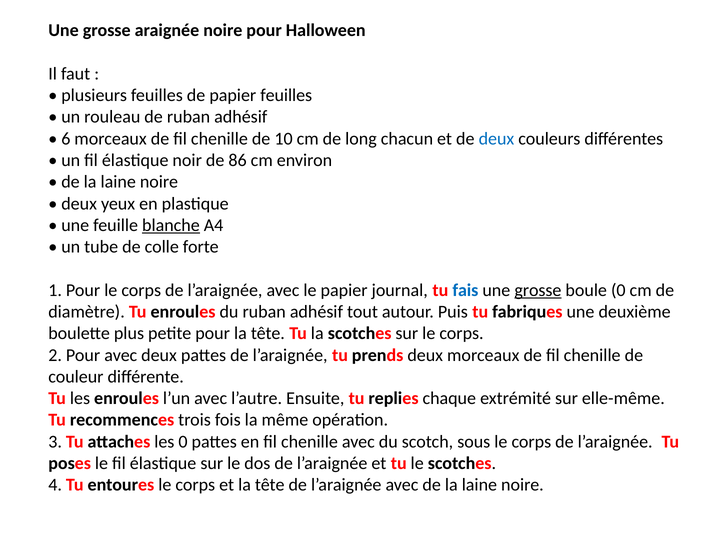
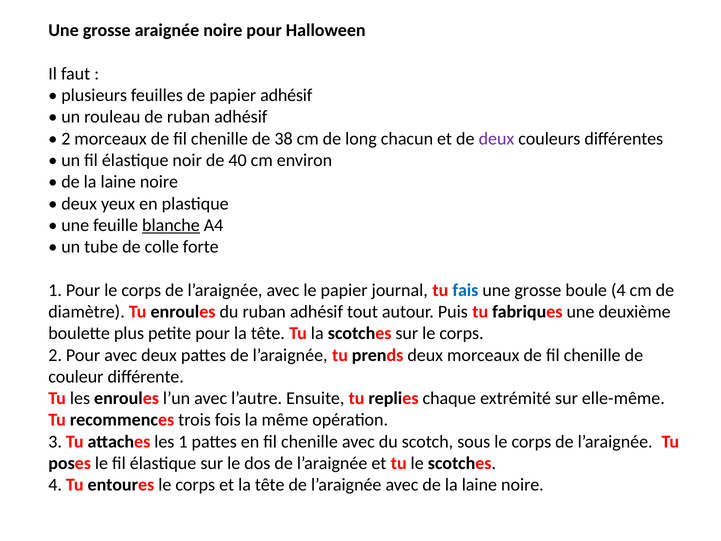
papier feuilles: feuilles -> adhésif (286, 95)
6: 6 -> 2 (66, 139)
10: 10 -> 38 (284, 139)
deux colour: blue -> purple (496, 139)
86: 86 -> 40 (238, 160)
grosse underline: present -> none (538, 290)
boule 0: 0 -> 4 (618, 290)
les 0: 0 -> 1 (183, 441)
